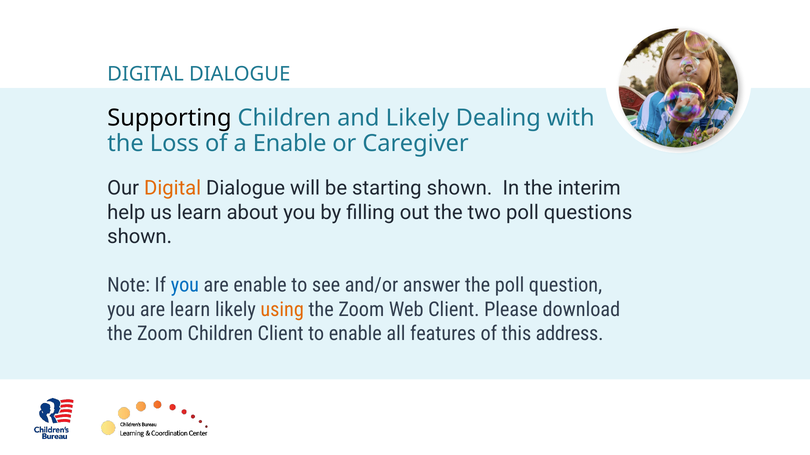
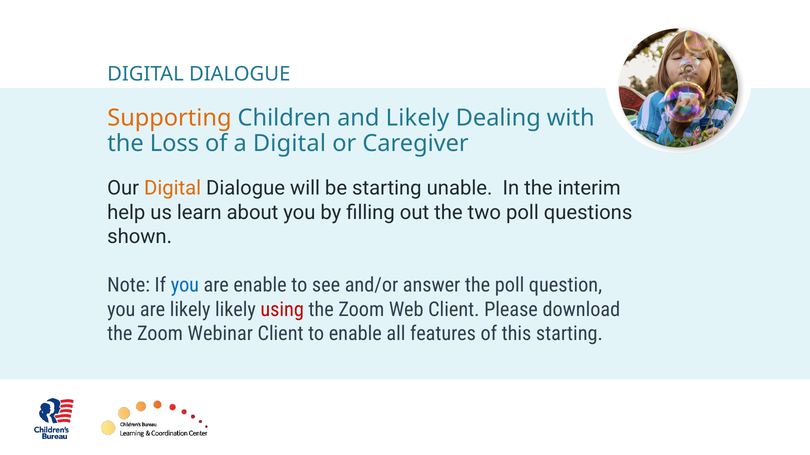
Supporting colour: black -> orange (169, 118)
a Enable: Enable -> Digital (289, 143)
starting shown: shown -> unable (460, 188)
are learn: learn -> likely (190, 310)
using colour: orange -> red (282, 310)
Zoom Children: Children -> Webinar (220, 334)
this address: address -> starting (569, 334)
